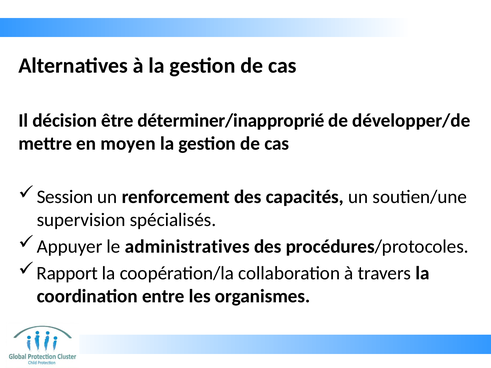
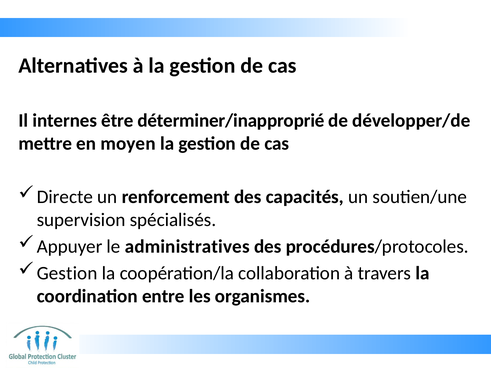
décision: décision -> internes (65, 121)
Session: Session -> Directe (65, 197)
Rapport: Rapport -> Gestion (67, 273)
